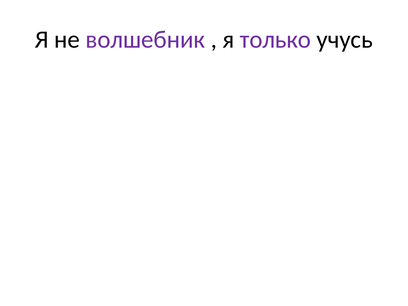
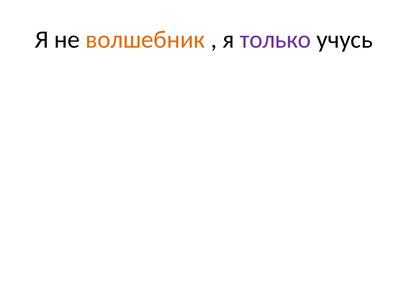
волшебник colour: purple -> orange (145, 39)
